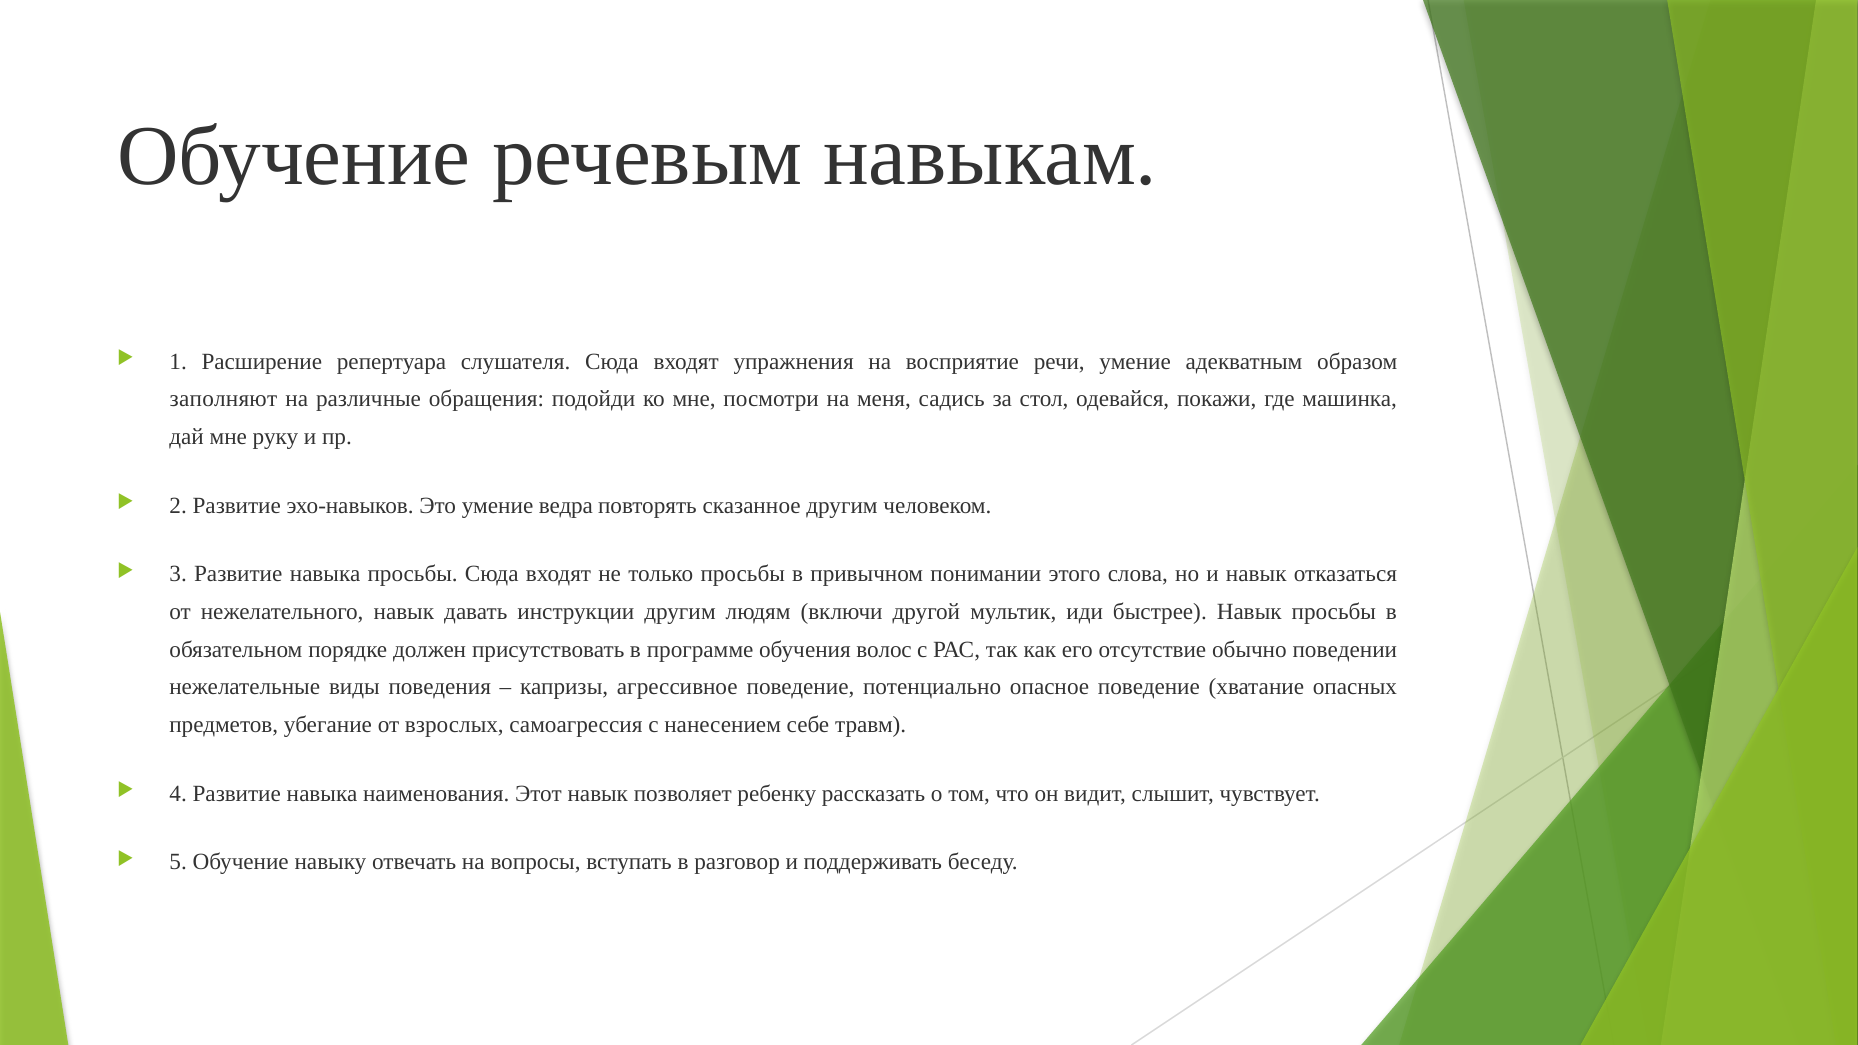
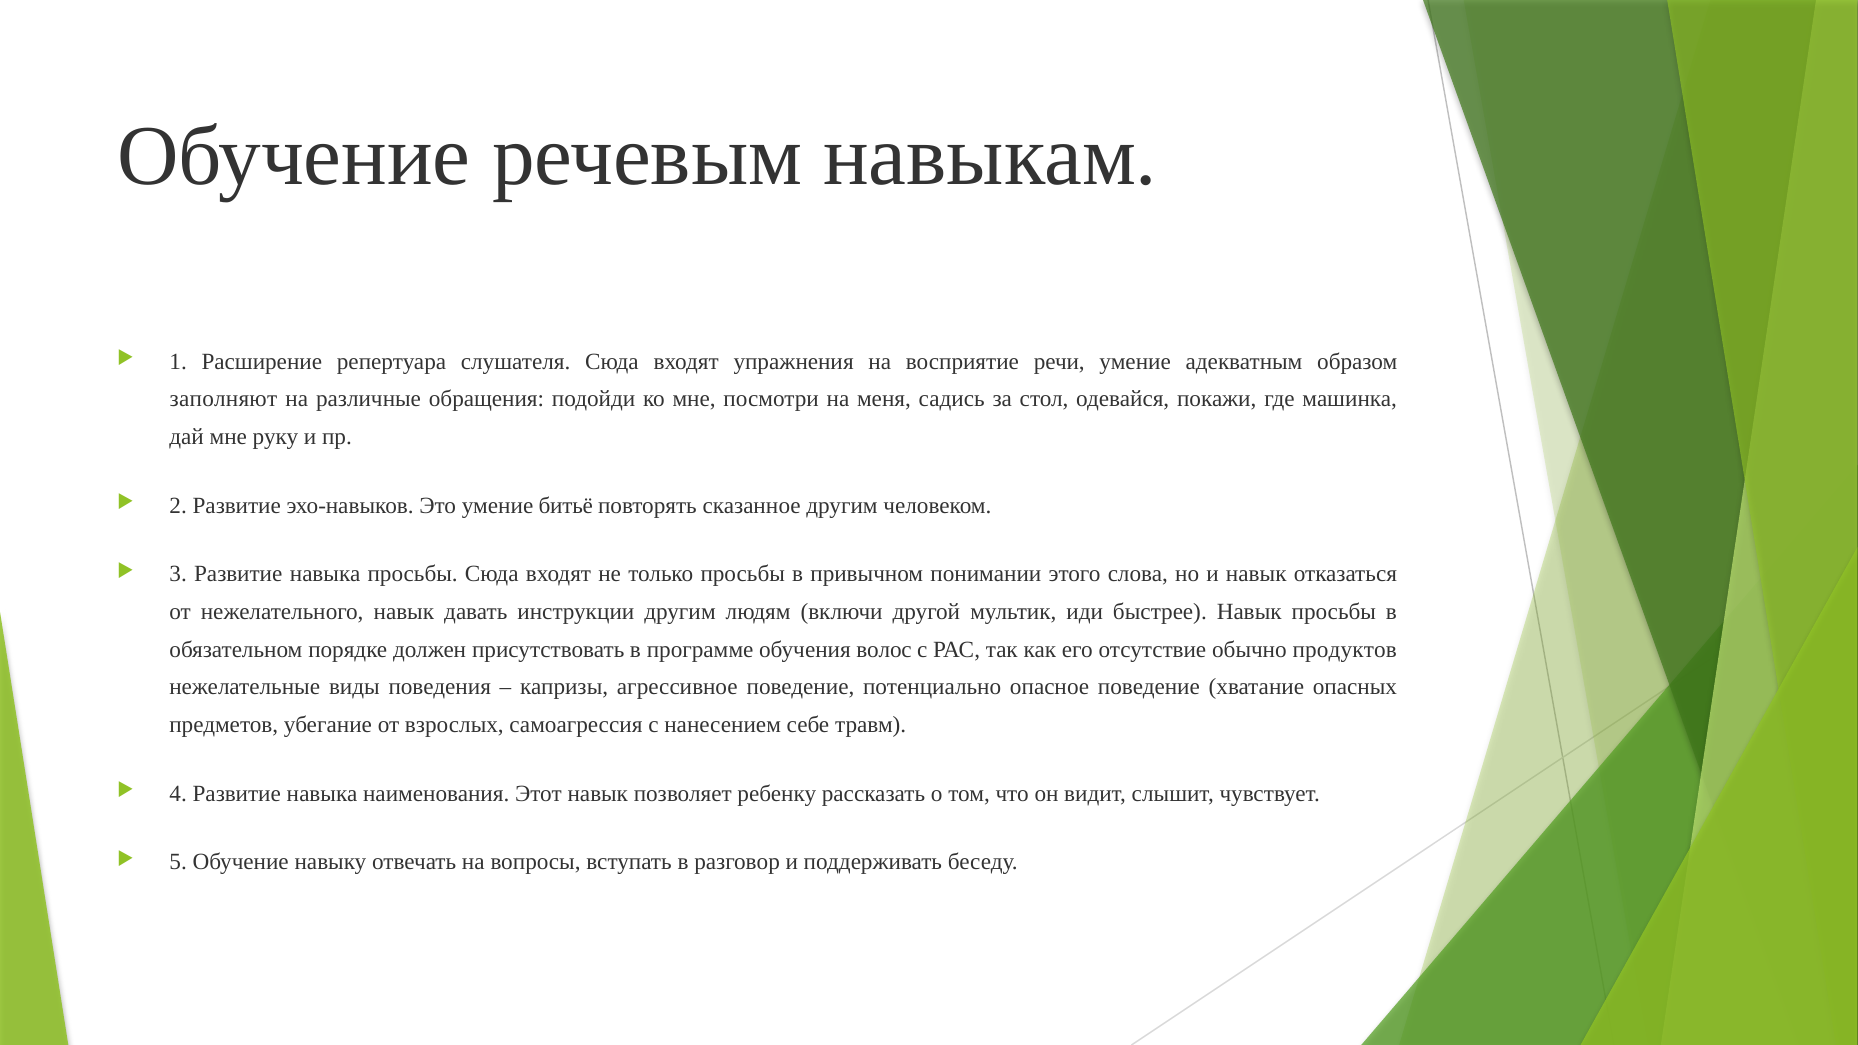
ведра: ведра -> битьё (566, 506)
поведении: поведении -> продуктов (1345, 650)
